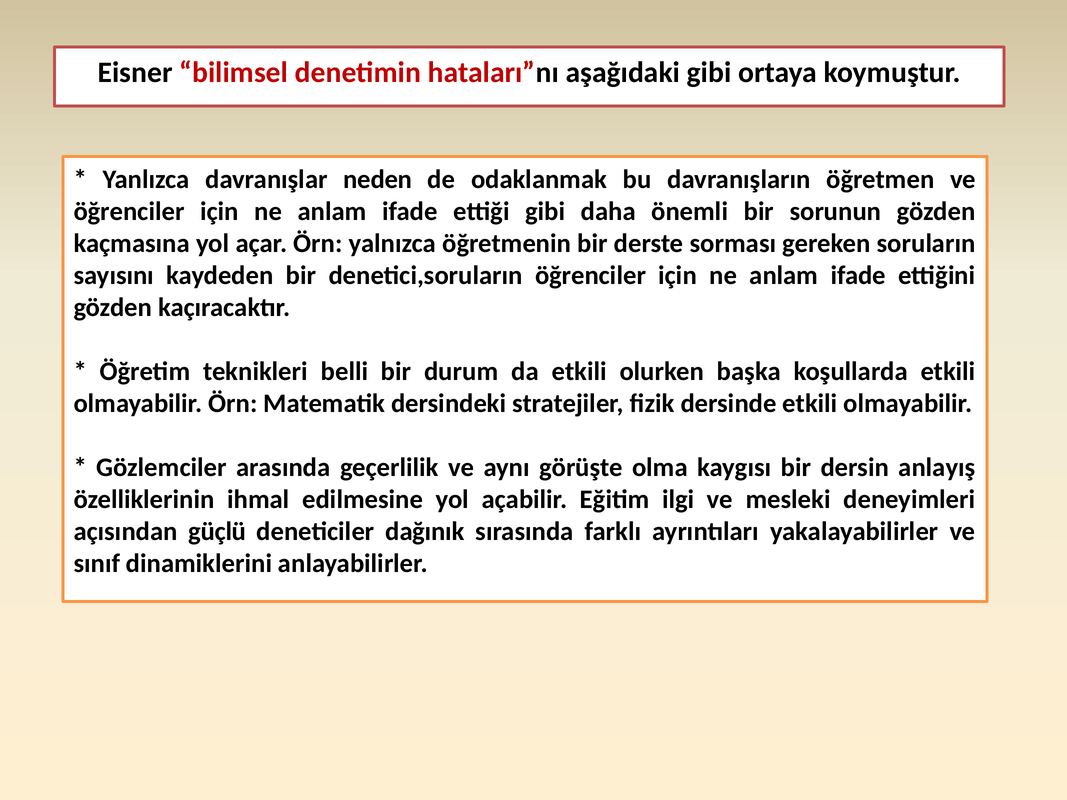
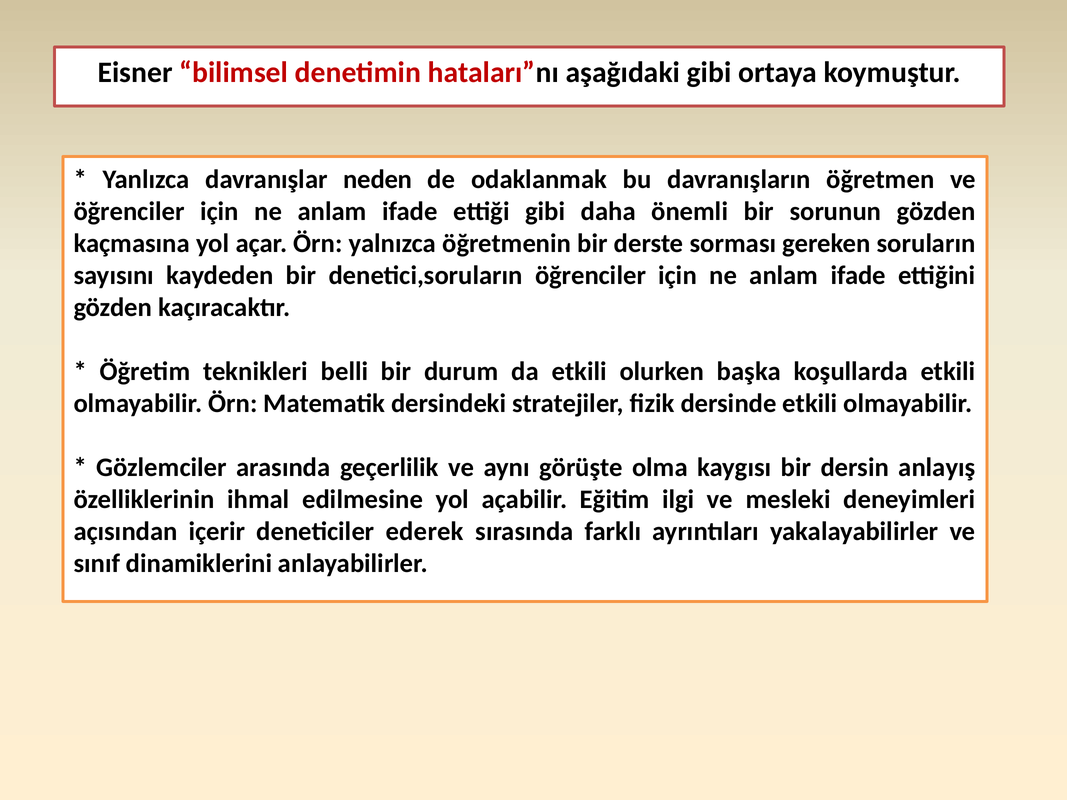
güçlü: güçlü -> içerir (217, 532)
dağınık: dağınık -> ederek (425, 532)
